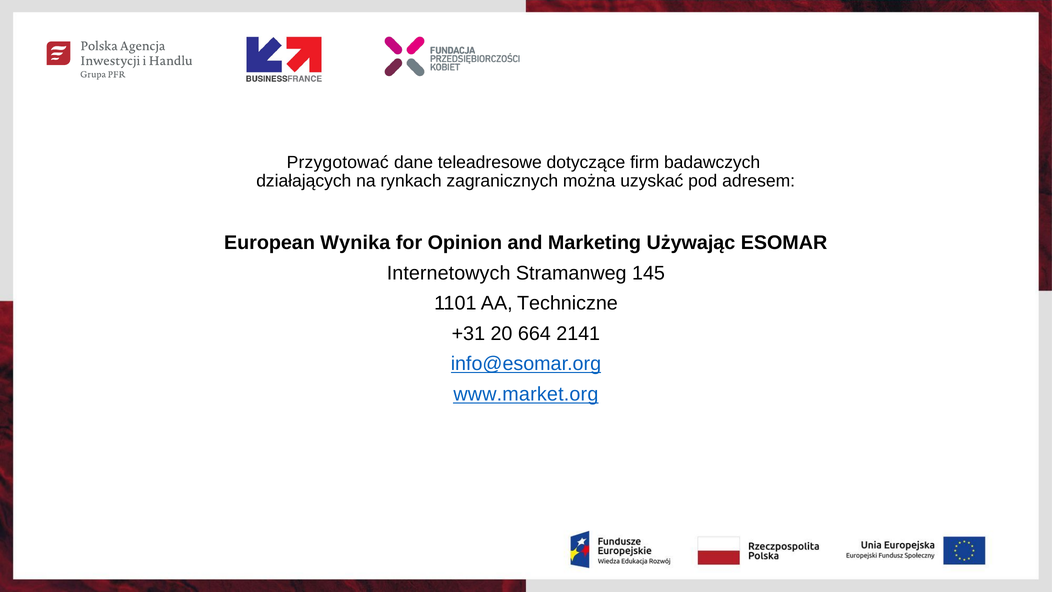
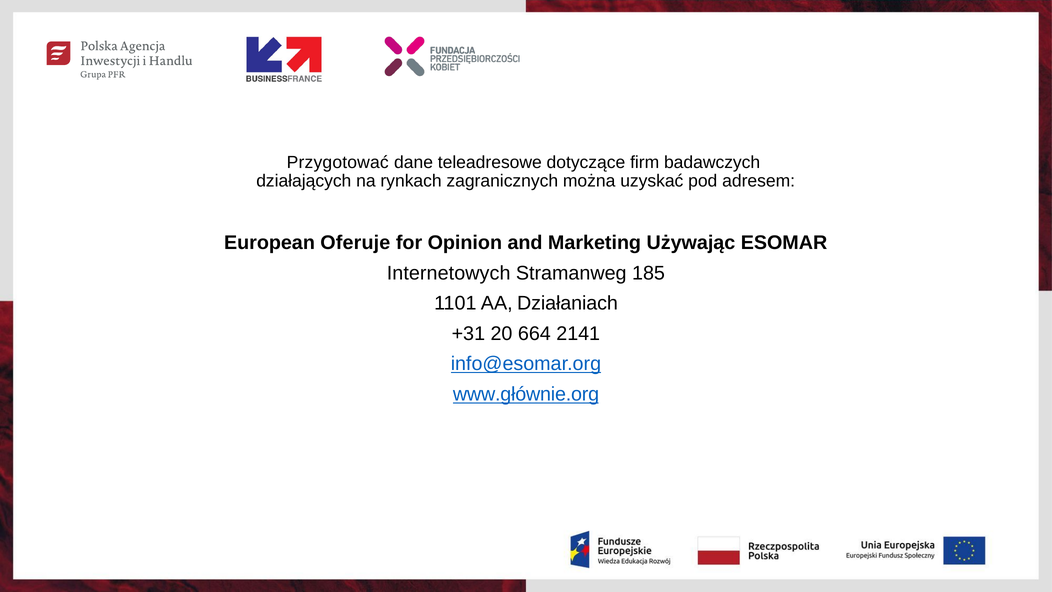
Wynika: Wynika -> Oferuje (355, 243)
145: 145 -> 185 (649, 273)
Techniczne: Techniczne -> Działaniach (567, 303)
www.market.org: www.market.org -> www.głównie.org (526, 394)
